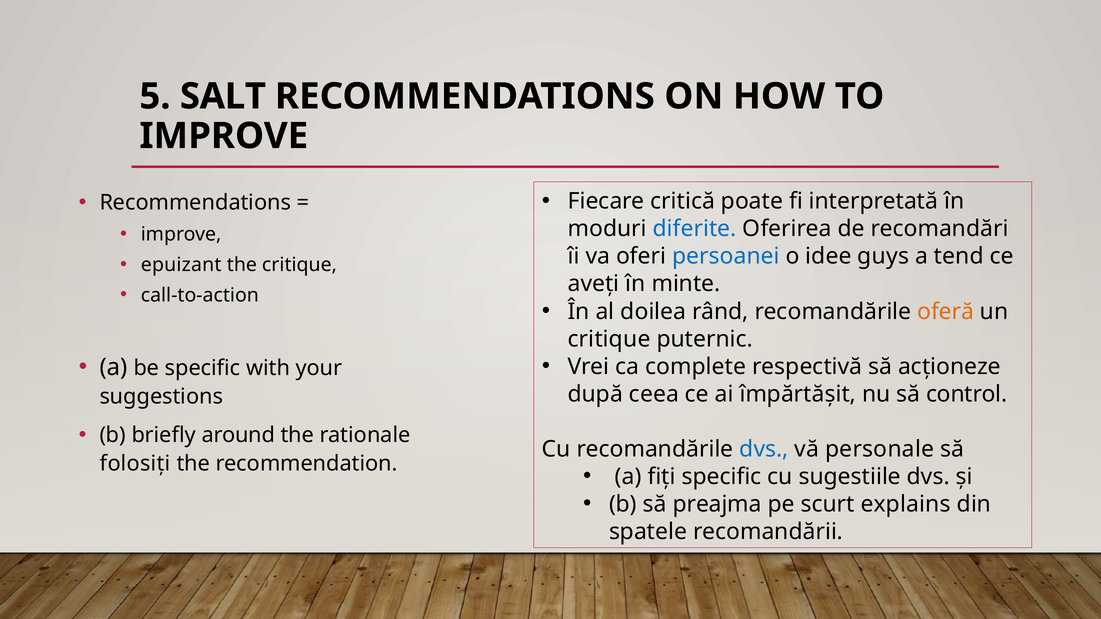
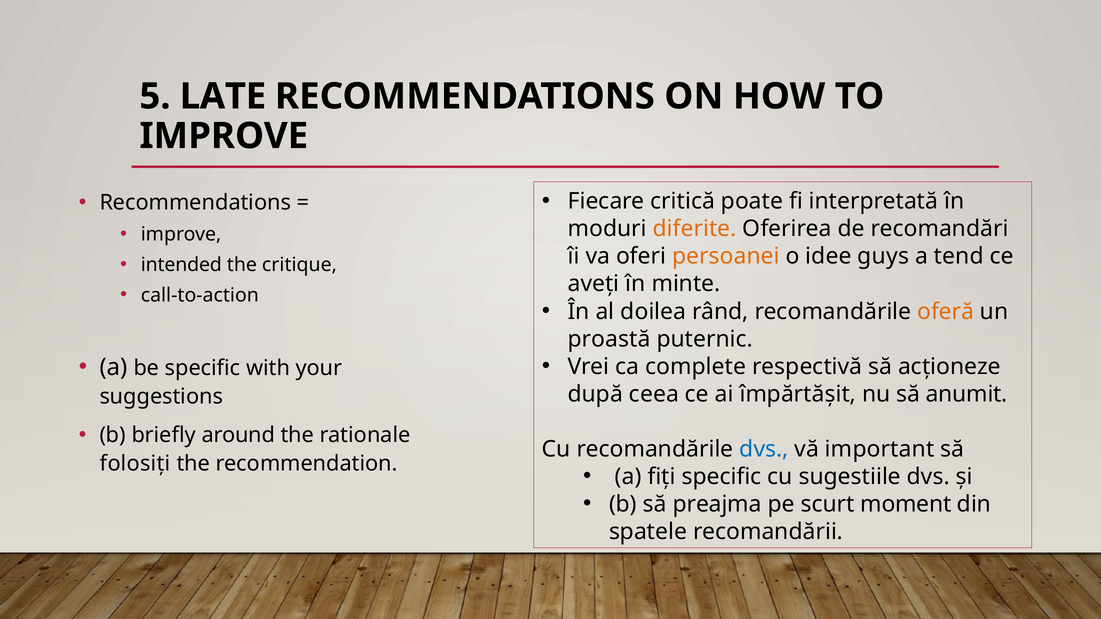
SALT: SALT -> LATE (223, 96)
diferite colour: blue -> orange (695, 229)
persoanei colour: blue -> orange (726, 257)
epuizant: epuizant -> intended (181, 265)
critique: critique -> proastă (609, 339)
control: control -> anumit (967, 394)
personale: personale -> important (880, 449)
explains: explains -> moment (906, 504)
